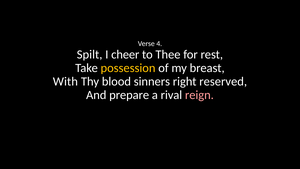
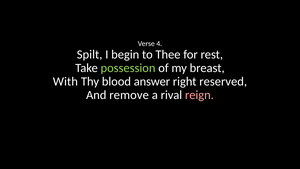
cheer: cheer -> begin (125, 54)
possession colour: yellow -> light green (128, 68)
sinners: sinners -> answer (152, 81)
prepare: prepare -> remove (129, 95)
